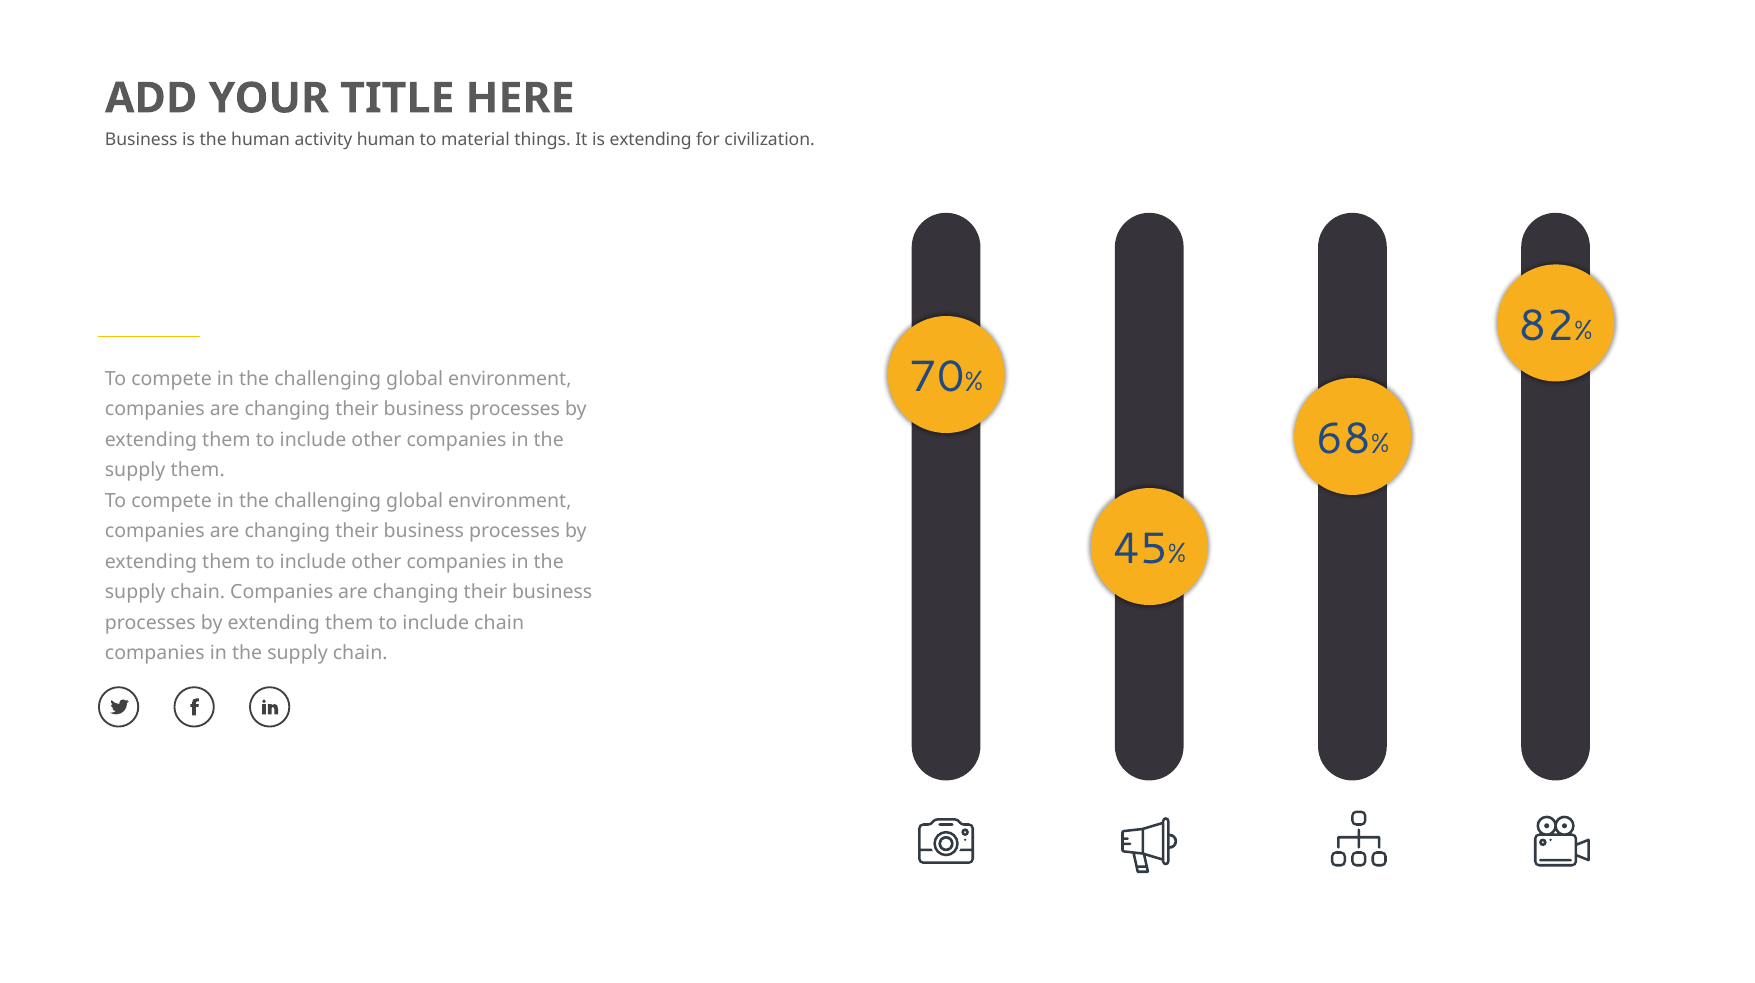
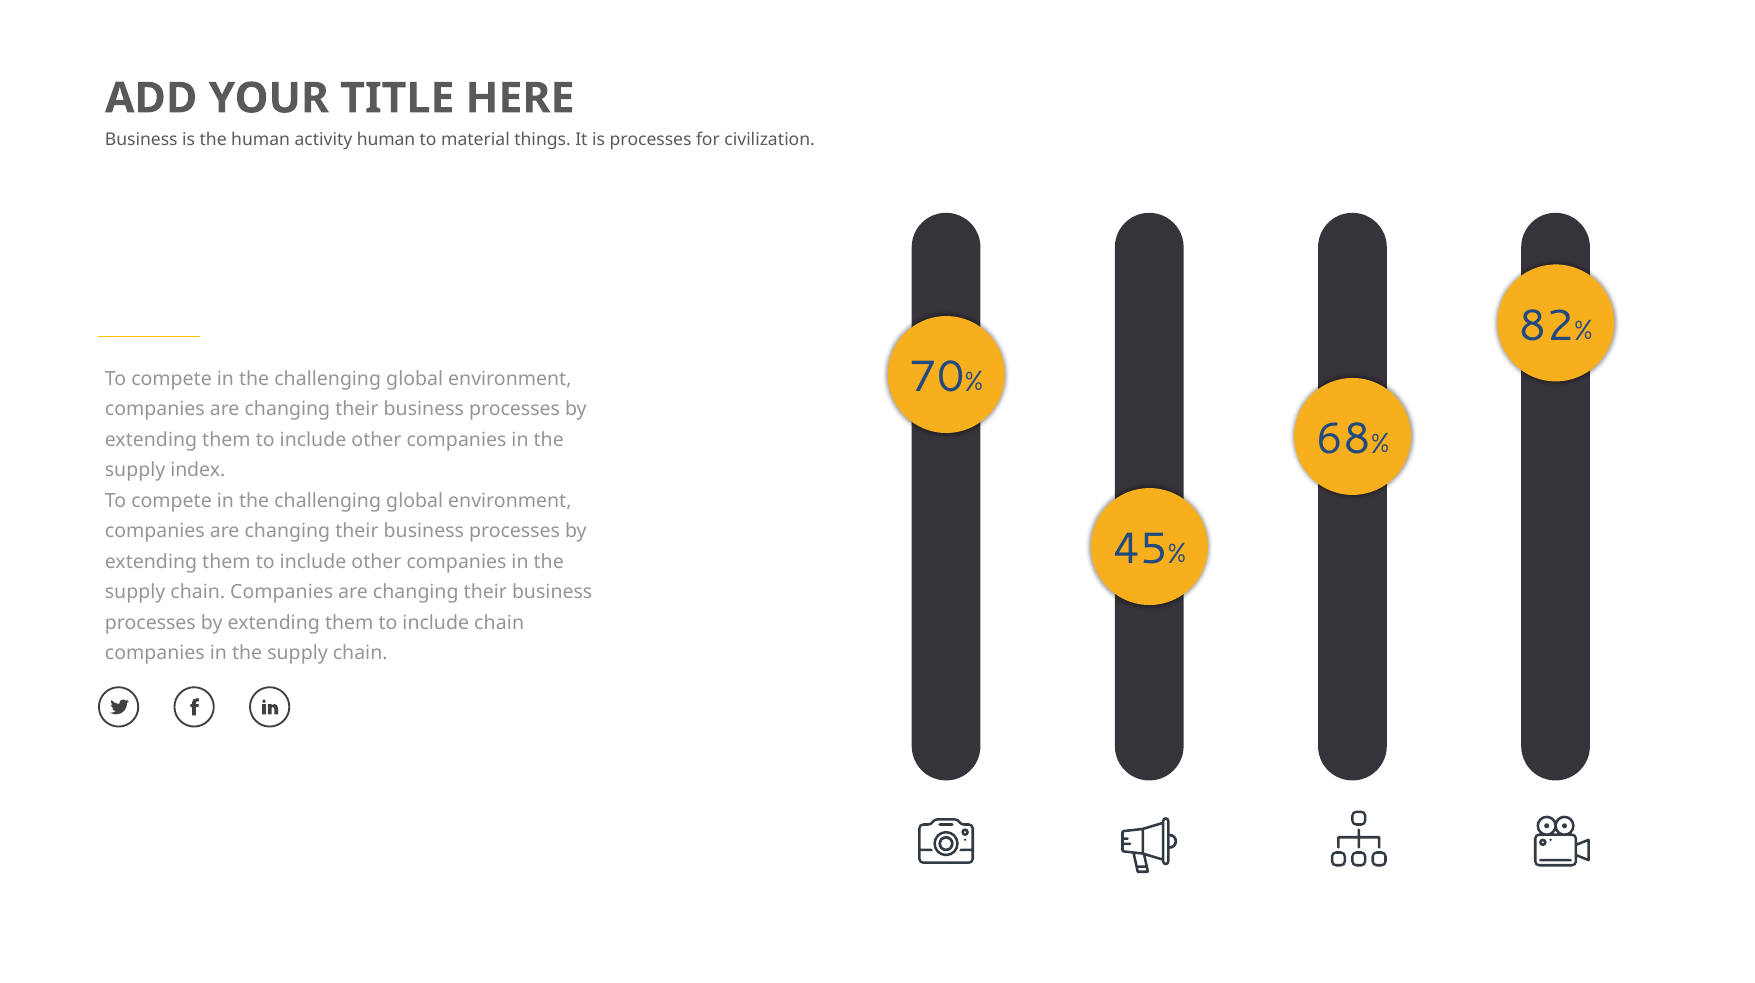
is extending: extending -> processes (650, 139)
supply them: them -> index (198, 470)
